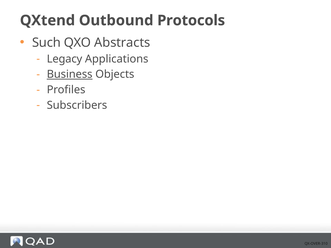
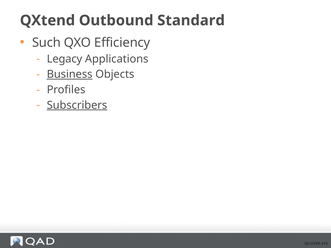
Protocols: Protocols -> Standard (191, 20)
Abstracts: Abstracts -> Efficiency (122, 43)
Subscribers underline: none -> present (77, 105)
